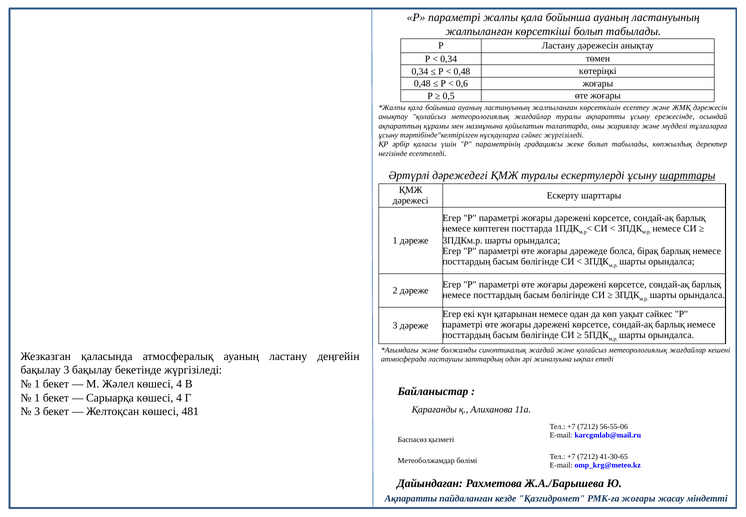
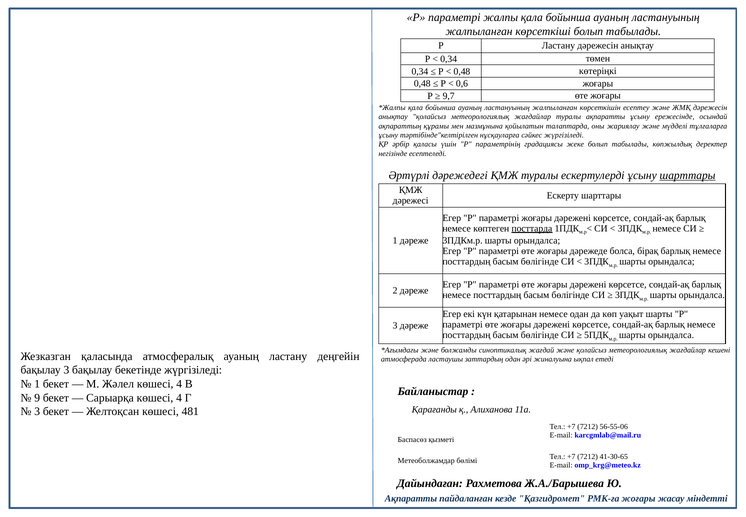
0,5: 0,5 -> 9,7 (449, 96)
посттарда underline: none -> present (532, 228)
уақыт сәйкес: сәйкес -> шарты (659, 314)
1: 1 -> 9 (37, 397)
